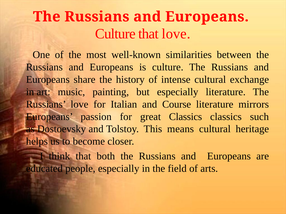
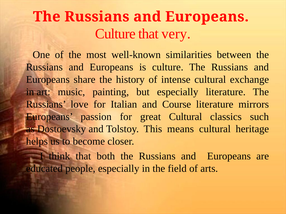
that love: love -> very (176, 34)
great Classics: Classics -> Cultural (186, 117)
